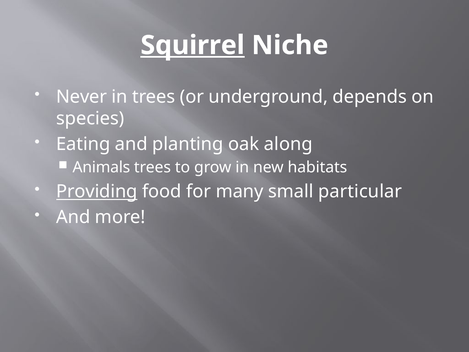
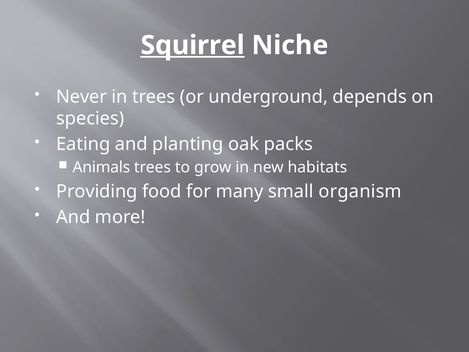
along: along -> packs (288, 144)
Providing underline: present -> none (97, 191)
particular: particular -> organism (360, 191)
